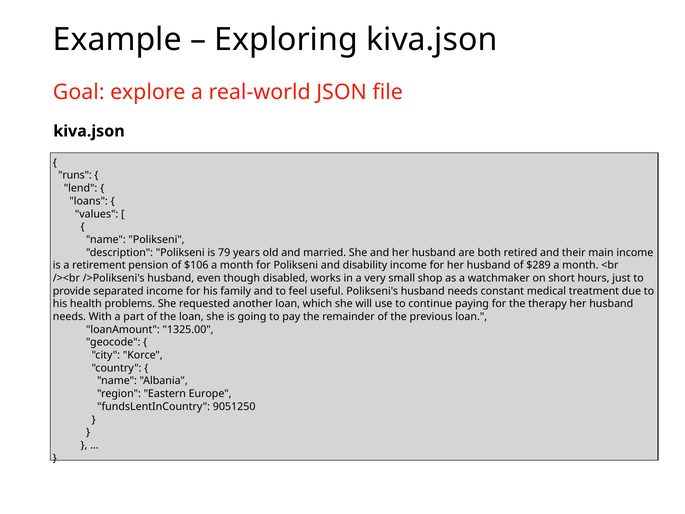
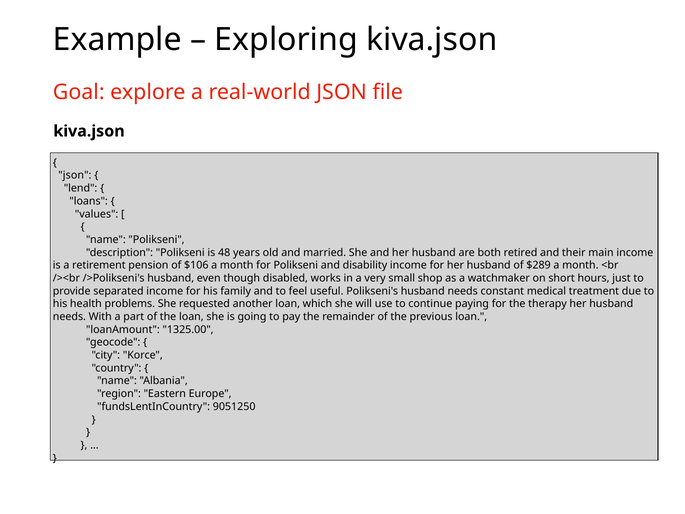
runs: runs -> json (75, 175)
79: 79 -> 48 (224, 252)
